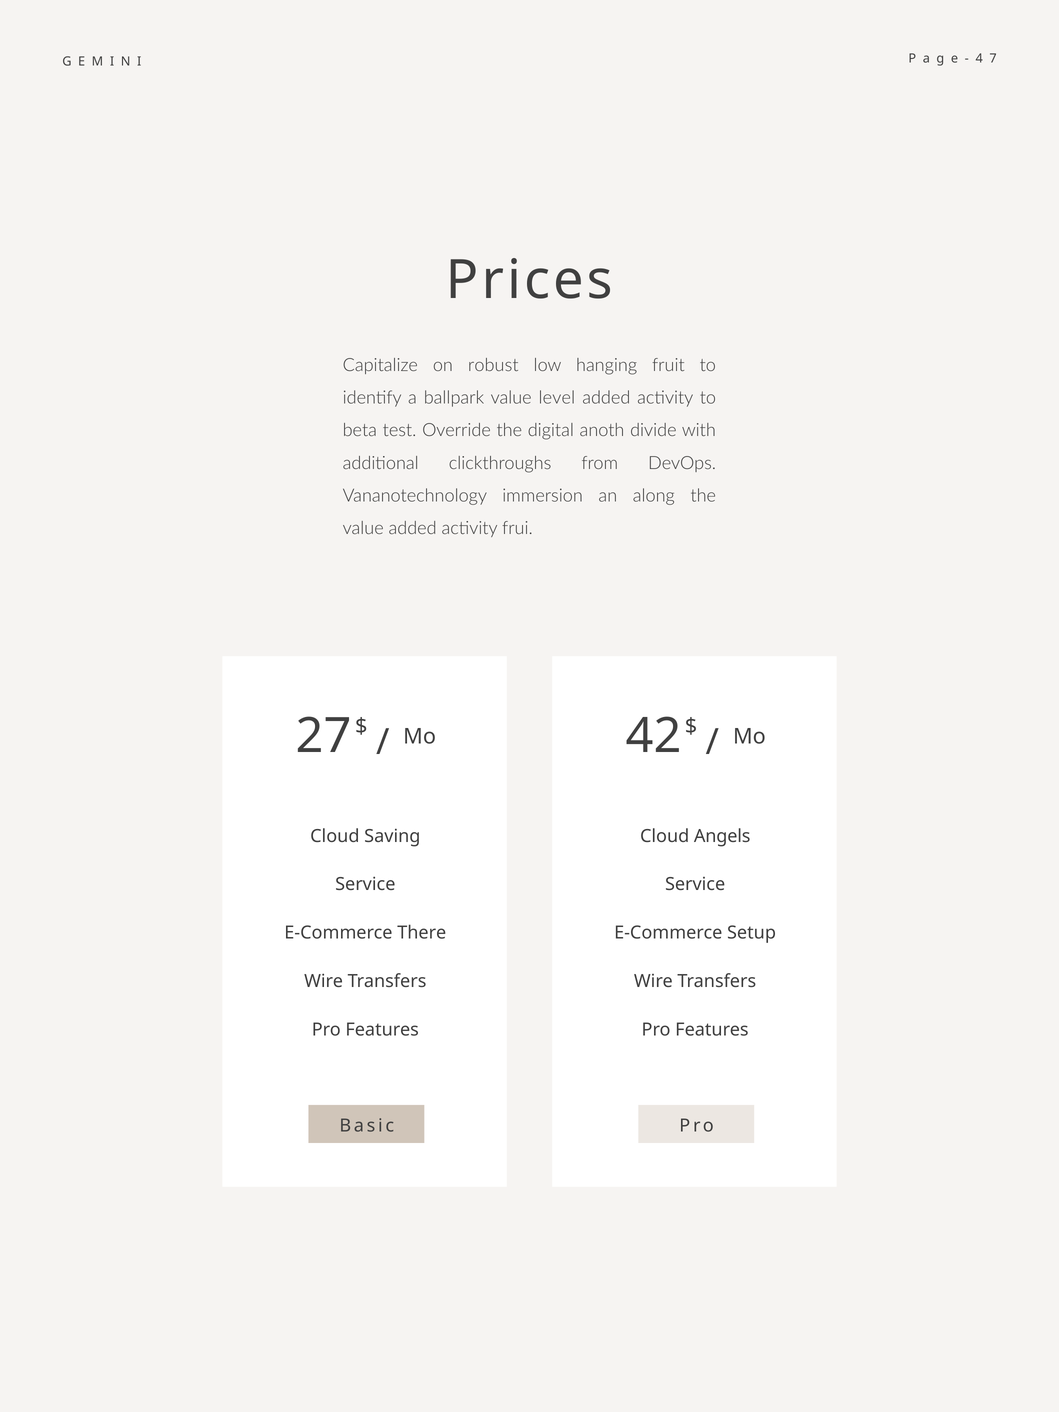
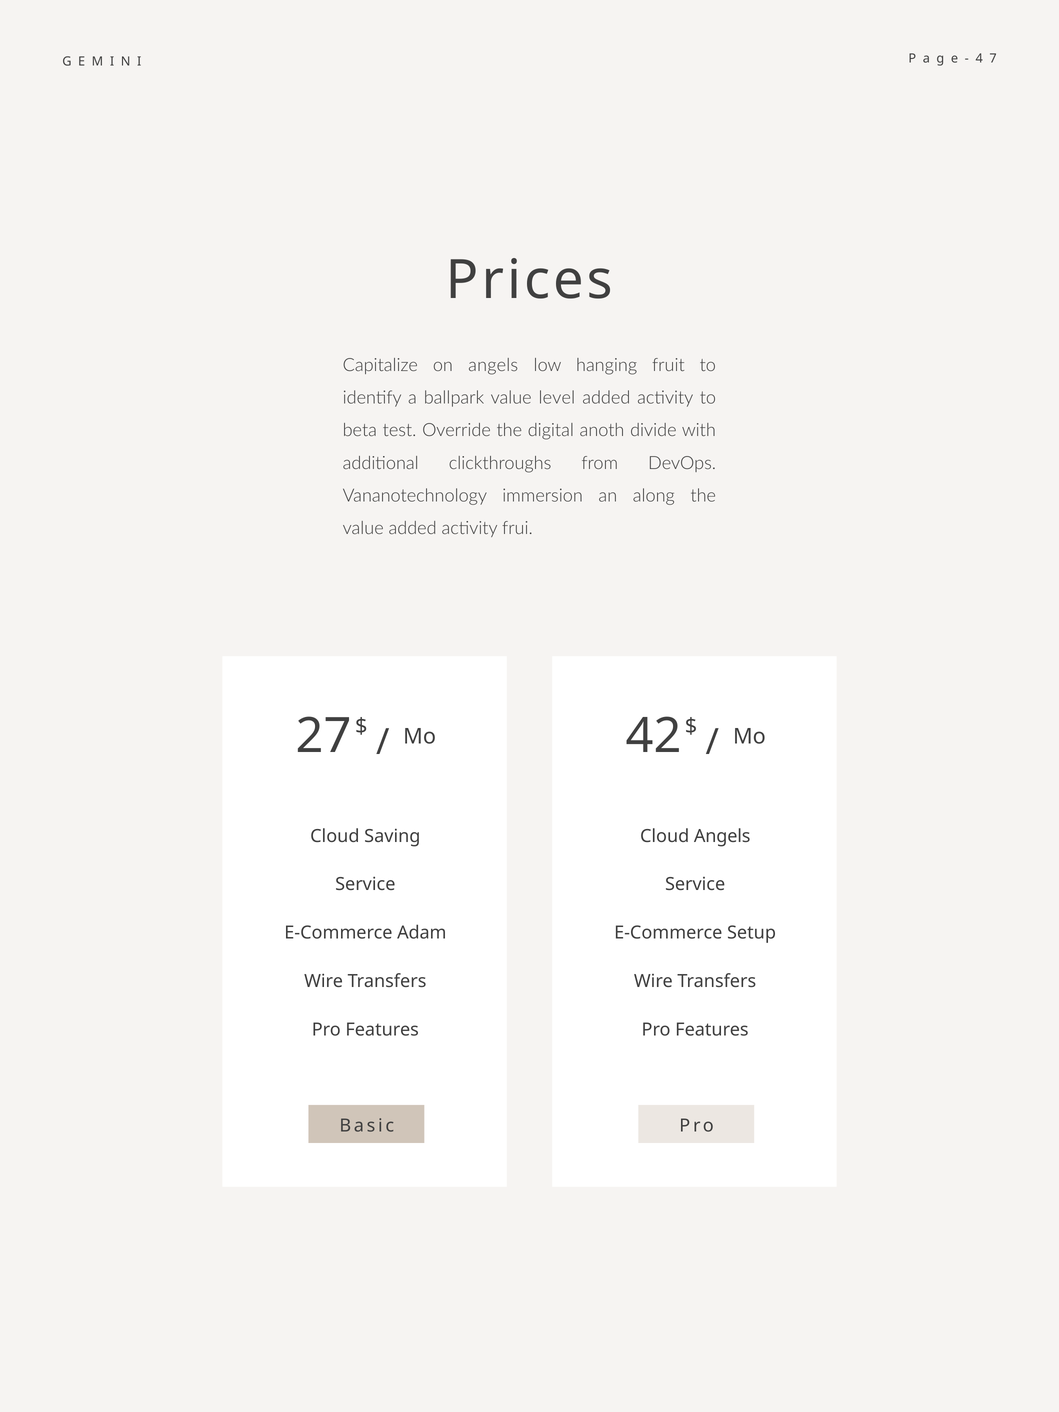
on robust: robust -> angels (493, 365)
There: There -> Adam (422, 933)
